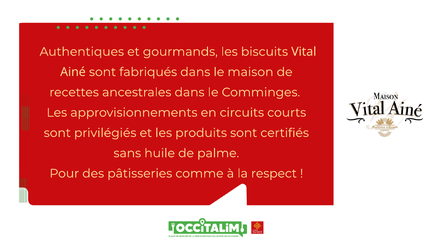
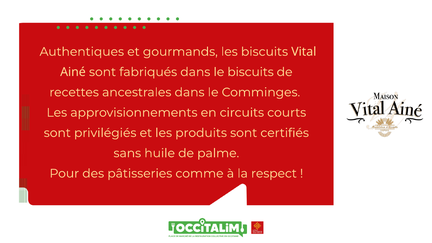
le maison: maison -> biscuits (251, 72)
